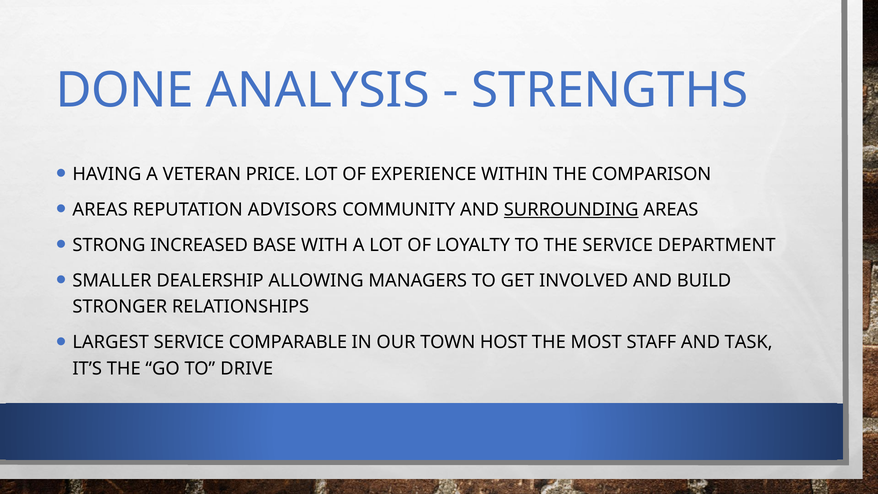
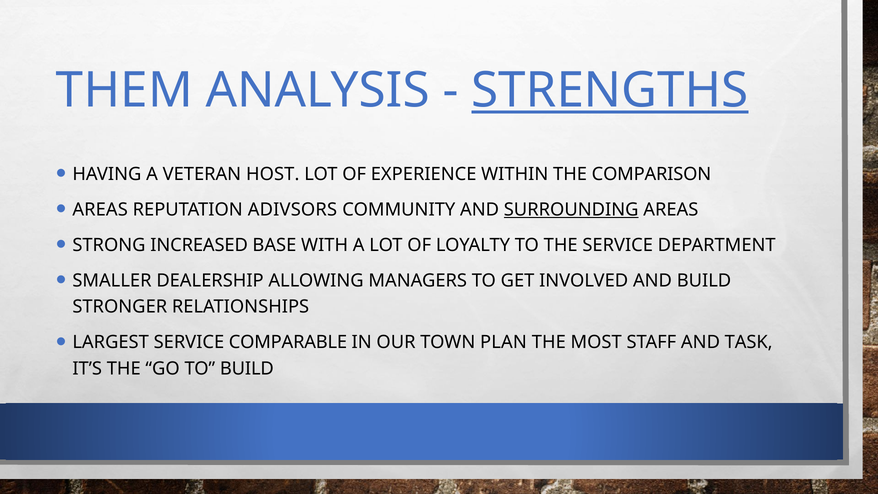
DONE: DONE -> THEM (124, 91)
STRENGTHS underline: none -> present (610, 91)
PRICE: PRICE -> HOST (273, 174)
ADVISORS: ADVISORS -> ADIVSORS (292, 209)
HOST: HOST -> PLAN (503, 342)
TO DRIVE: DRIVE -> BUILD (247, 369)
